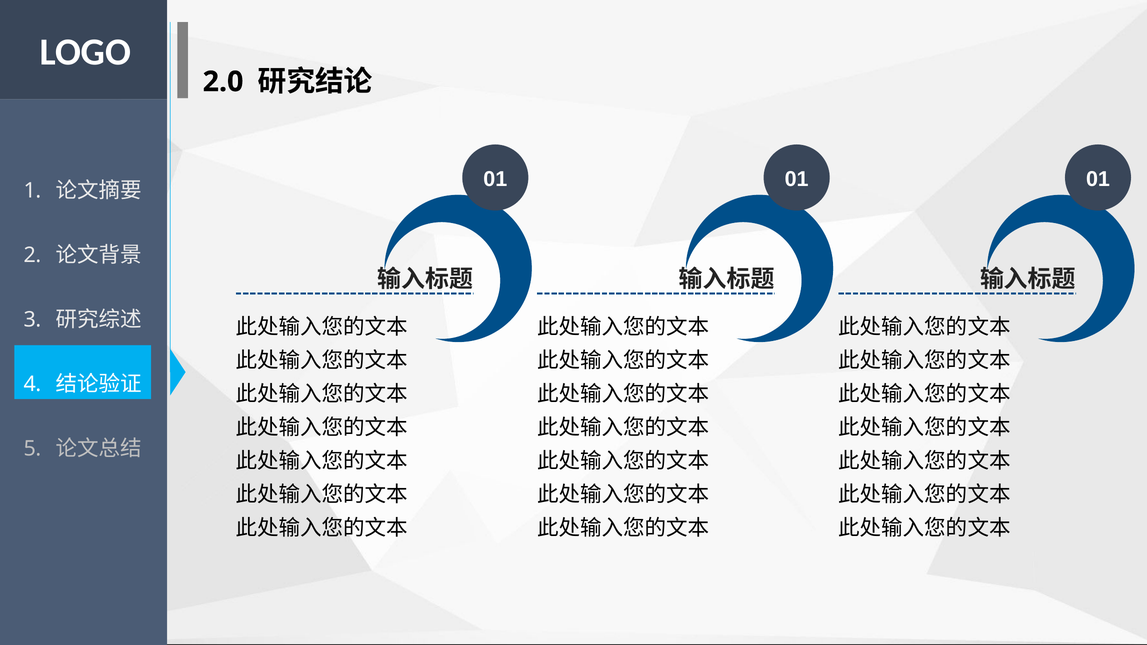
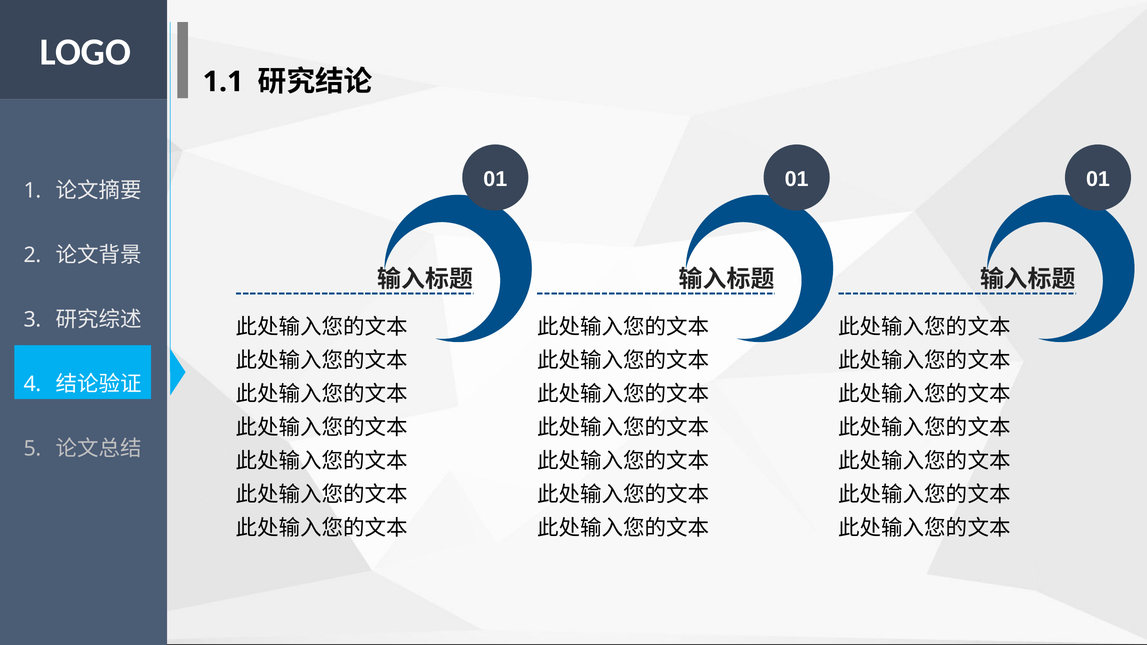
2.0: 2.0 -> 1.1 (223, 82)
